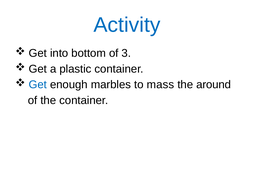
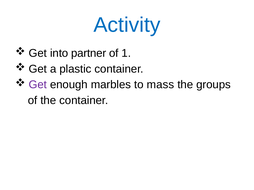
bottom: bottom -> partner (89, 53)
3: 3 -> 1 (126, 53)
Get colour: blue -> purple (38, 85)
around: around -> groups (214, 85)
